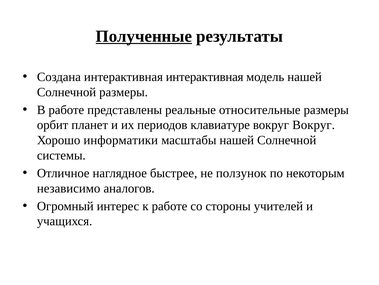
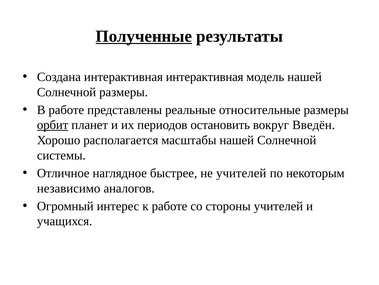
орбит underline: none -> present (53, 125)
клавиатуре: клавиатуре -> остановить (220, 125)
вокруг Вокруг: Вокруг -> Введён (314, 125)
информатики: информатики -> располагается (121, 140)
не ползунок: ползунок -> учителей (241, 173)
